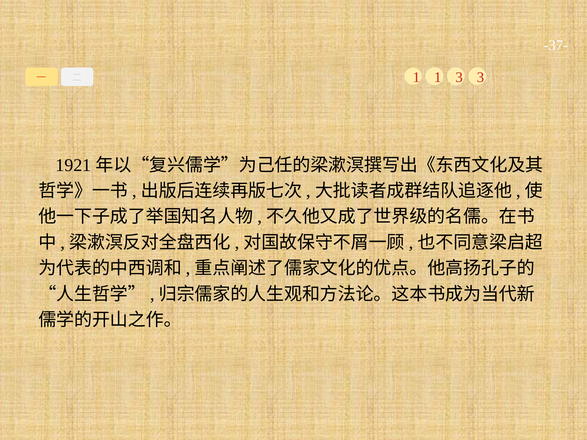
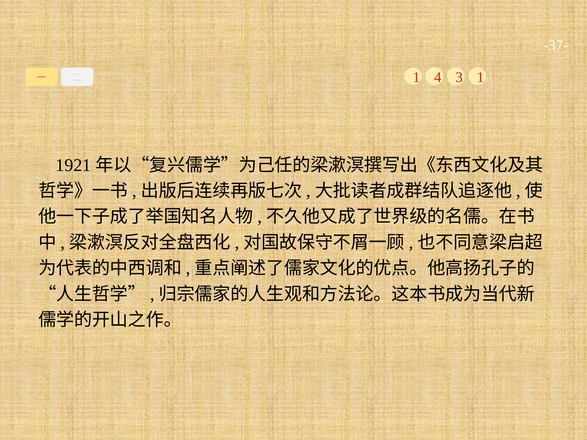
1 1: 1 -> 4 (438, 77)
3 3: 3 -> 1 (481, 77)
